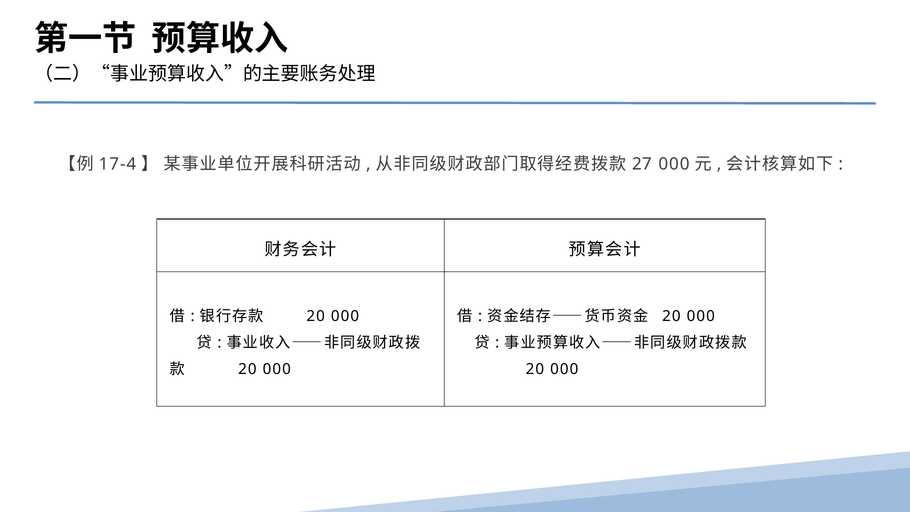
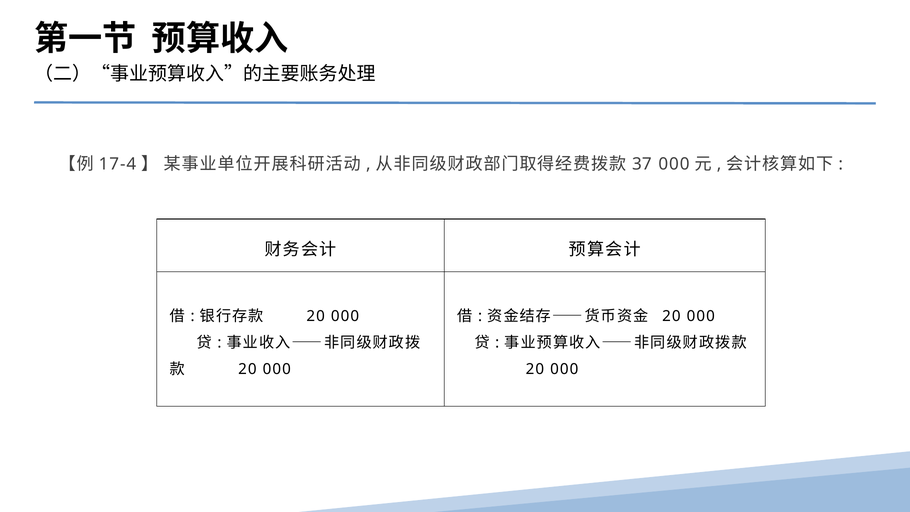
27: 27 -> 37 (642, 164)
